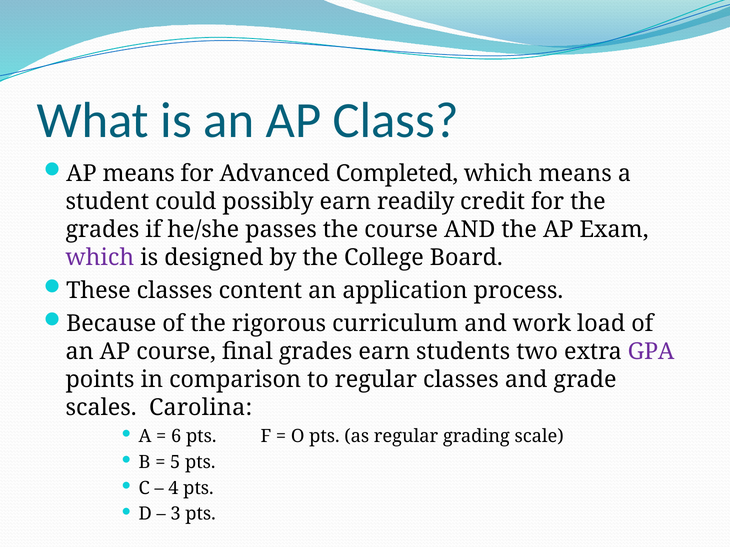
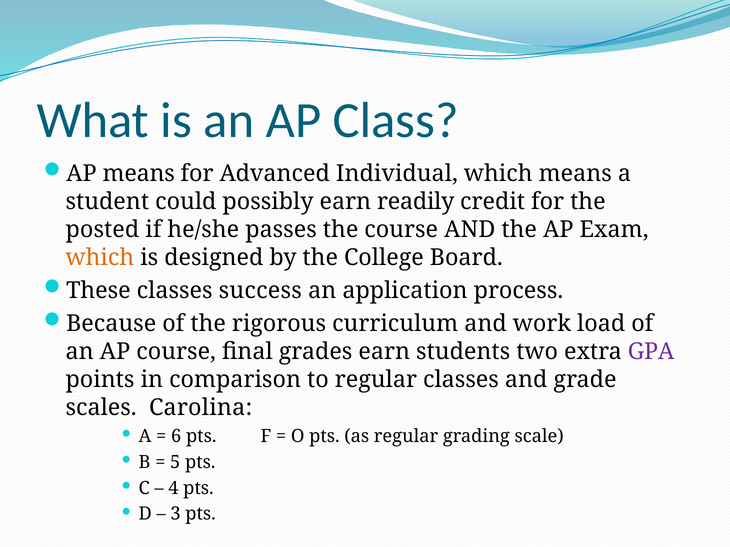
Completed: Completed -> Individual (397, 174)
grades: grades -> posted (102, 230)
which colour: purple -> orange (100, 258)
content: content -> success (260, 291)
